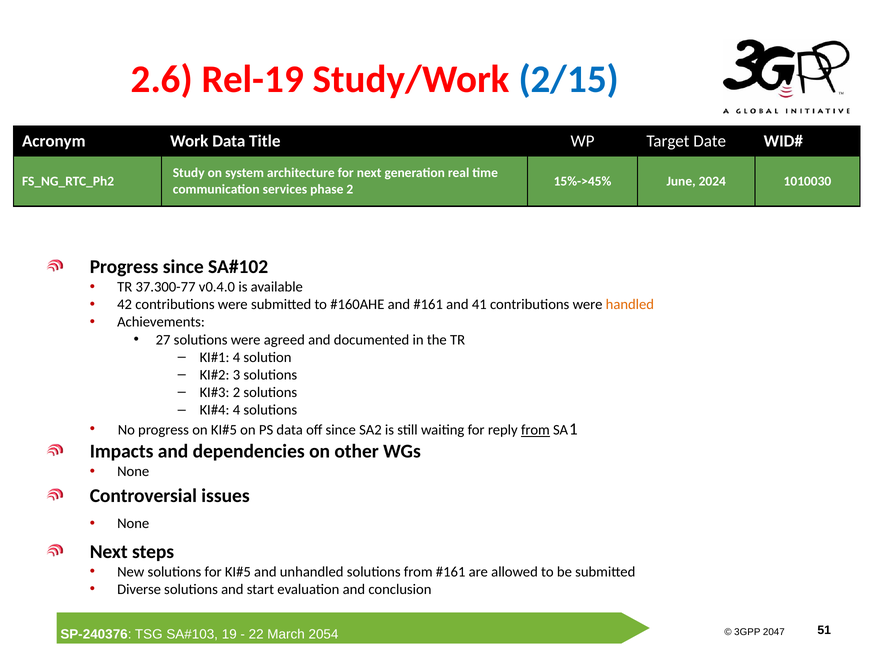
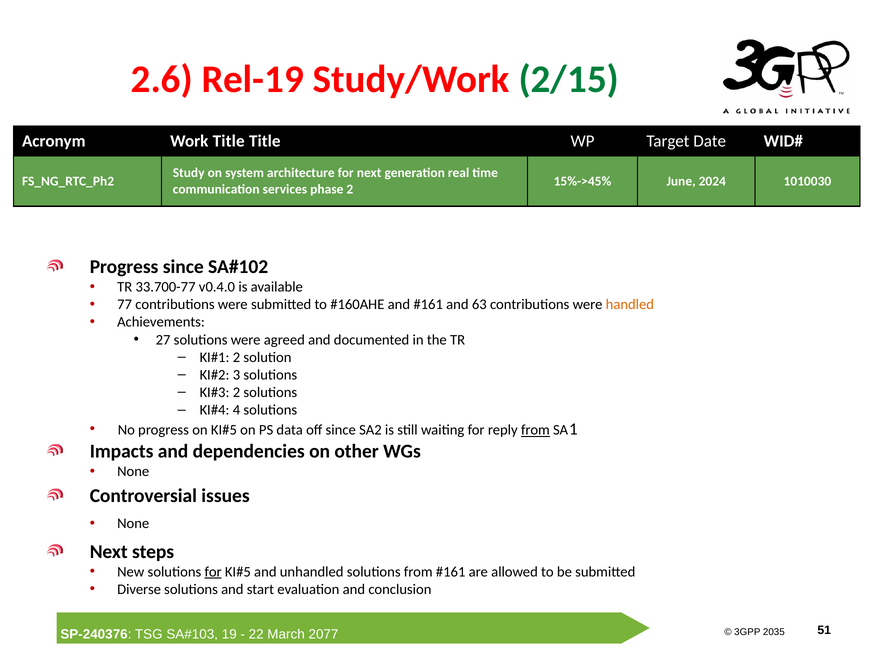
2/15 colour: blue -> green (569, 80)
Work Data: Data -> Title (229, 141)
37.300-77: 37.300-77 -> 33.700-77 (166, 287)
42: 42 -> 77 (125, 305)
41: 41 -> 63 (479, 305)
4: 4 -> 2 (237, 357)
for underline: none -> present (213, 572)
2047: 2047 -> 2035 (774, 632)
2054: 2054 -> 2077 (323, 635)
